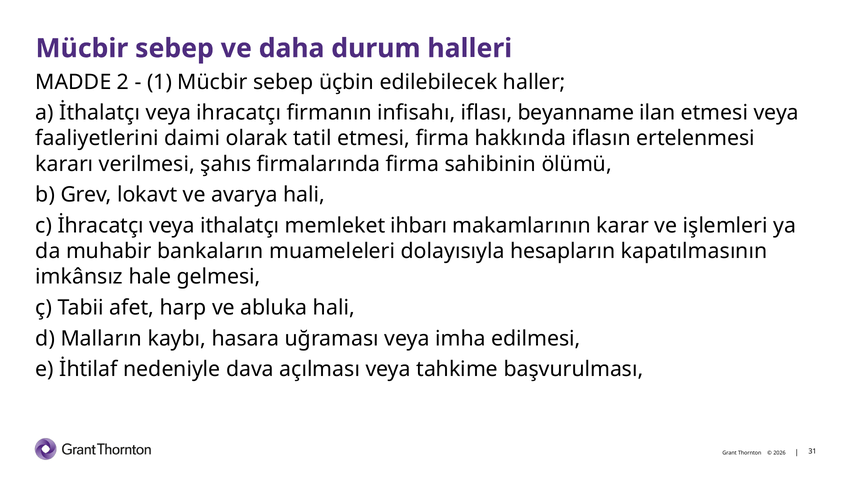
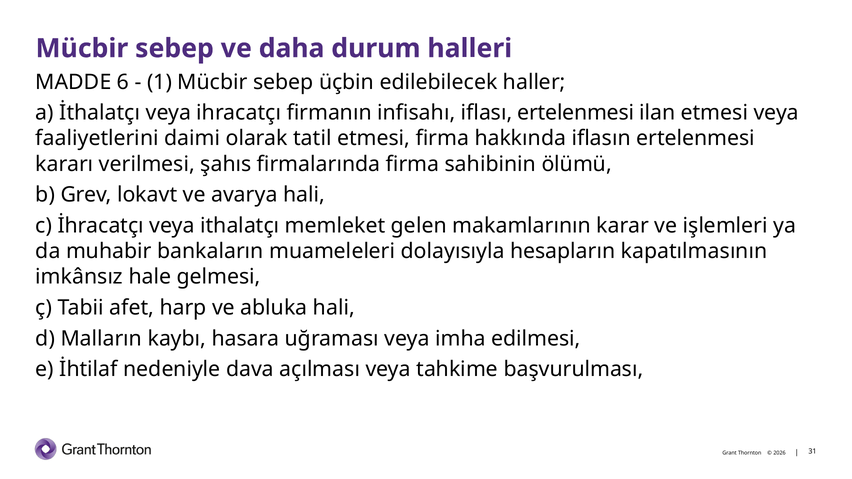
2: 2 -> 6 (123, 82)
iflası beyanname: beyanname -> ertelenmesi (576, 113)
ihbarı: ihbarı -> gelen (419, 226)
